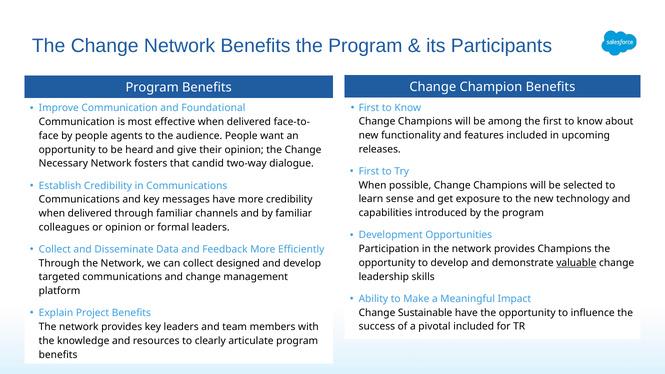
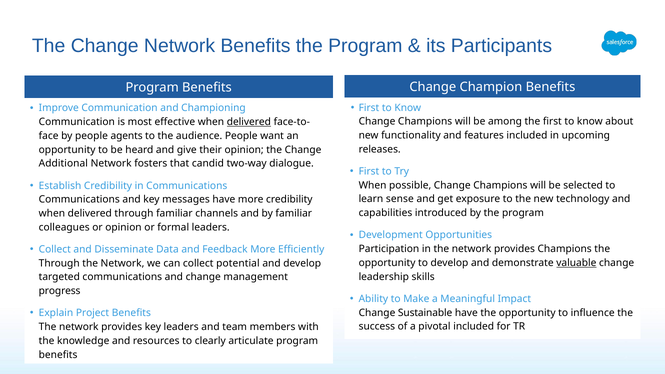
Foundational: Foundational -> Championing (213, 108)
delivered underline: none -> present (249, 122)
Necessary: Necessary -> Additional (63, 164)
designed: designed -> potential (238, 263)
platform: platform -> progress (60, 291)
